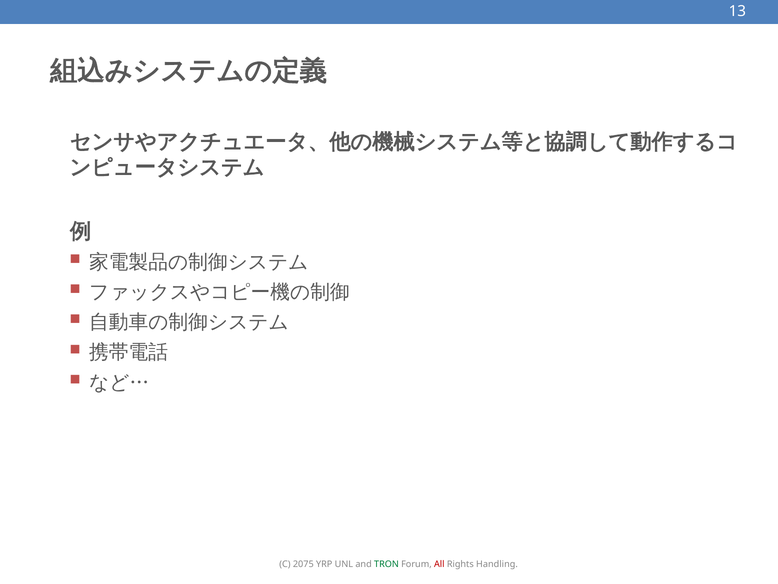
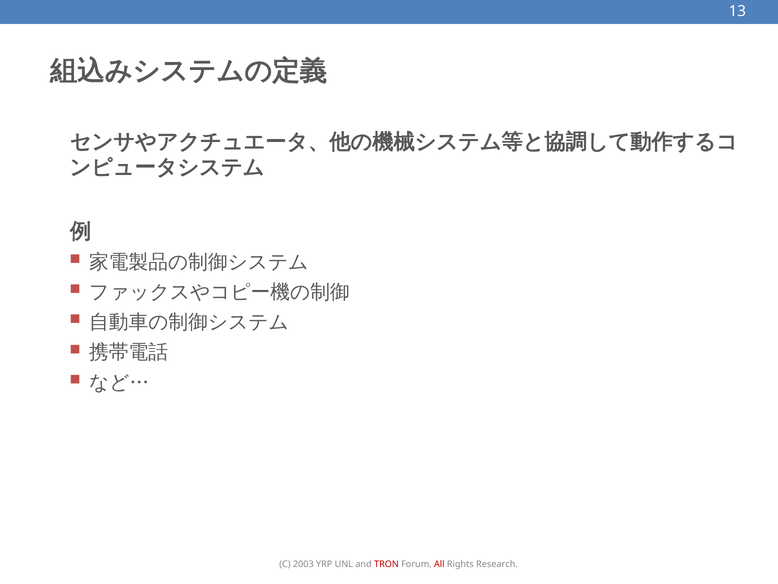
2075: 2075 -> 2003 (303, 564)
TRON colour: green -> red (386, 564)
Handling: Handling -> Research (497, 564)
